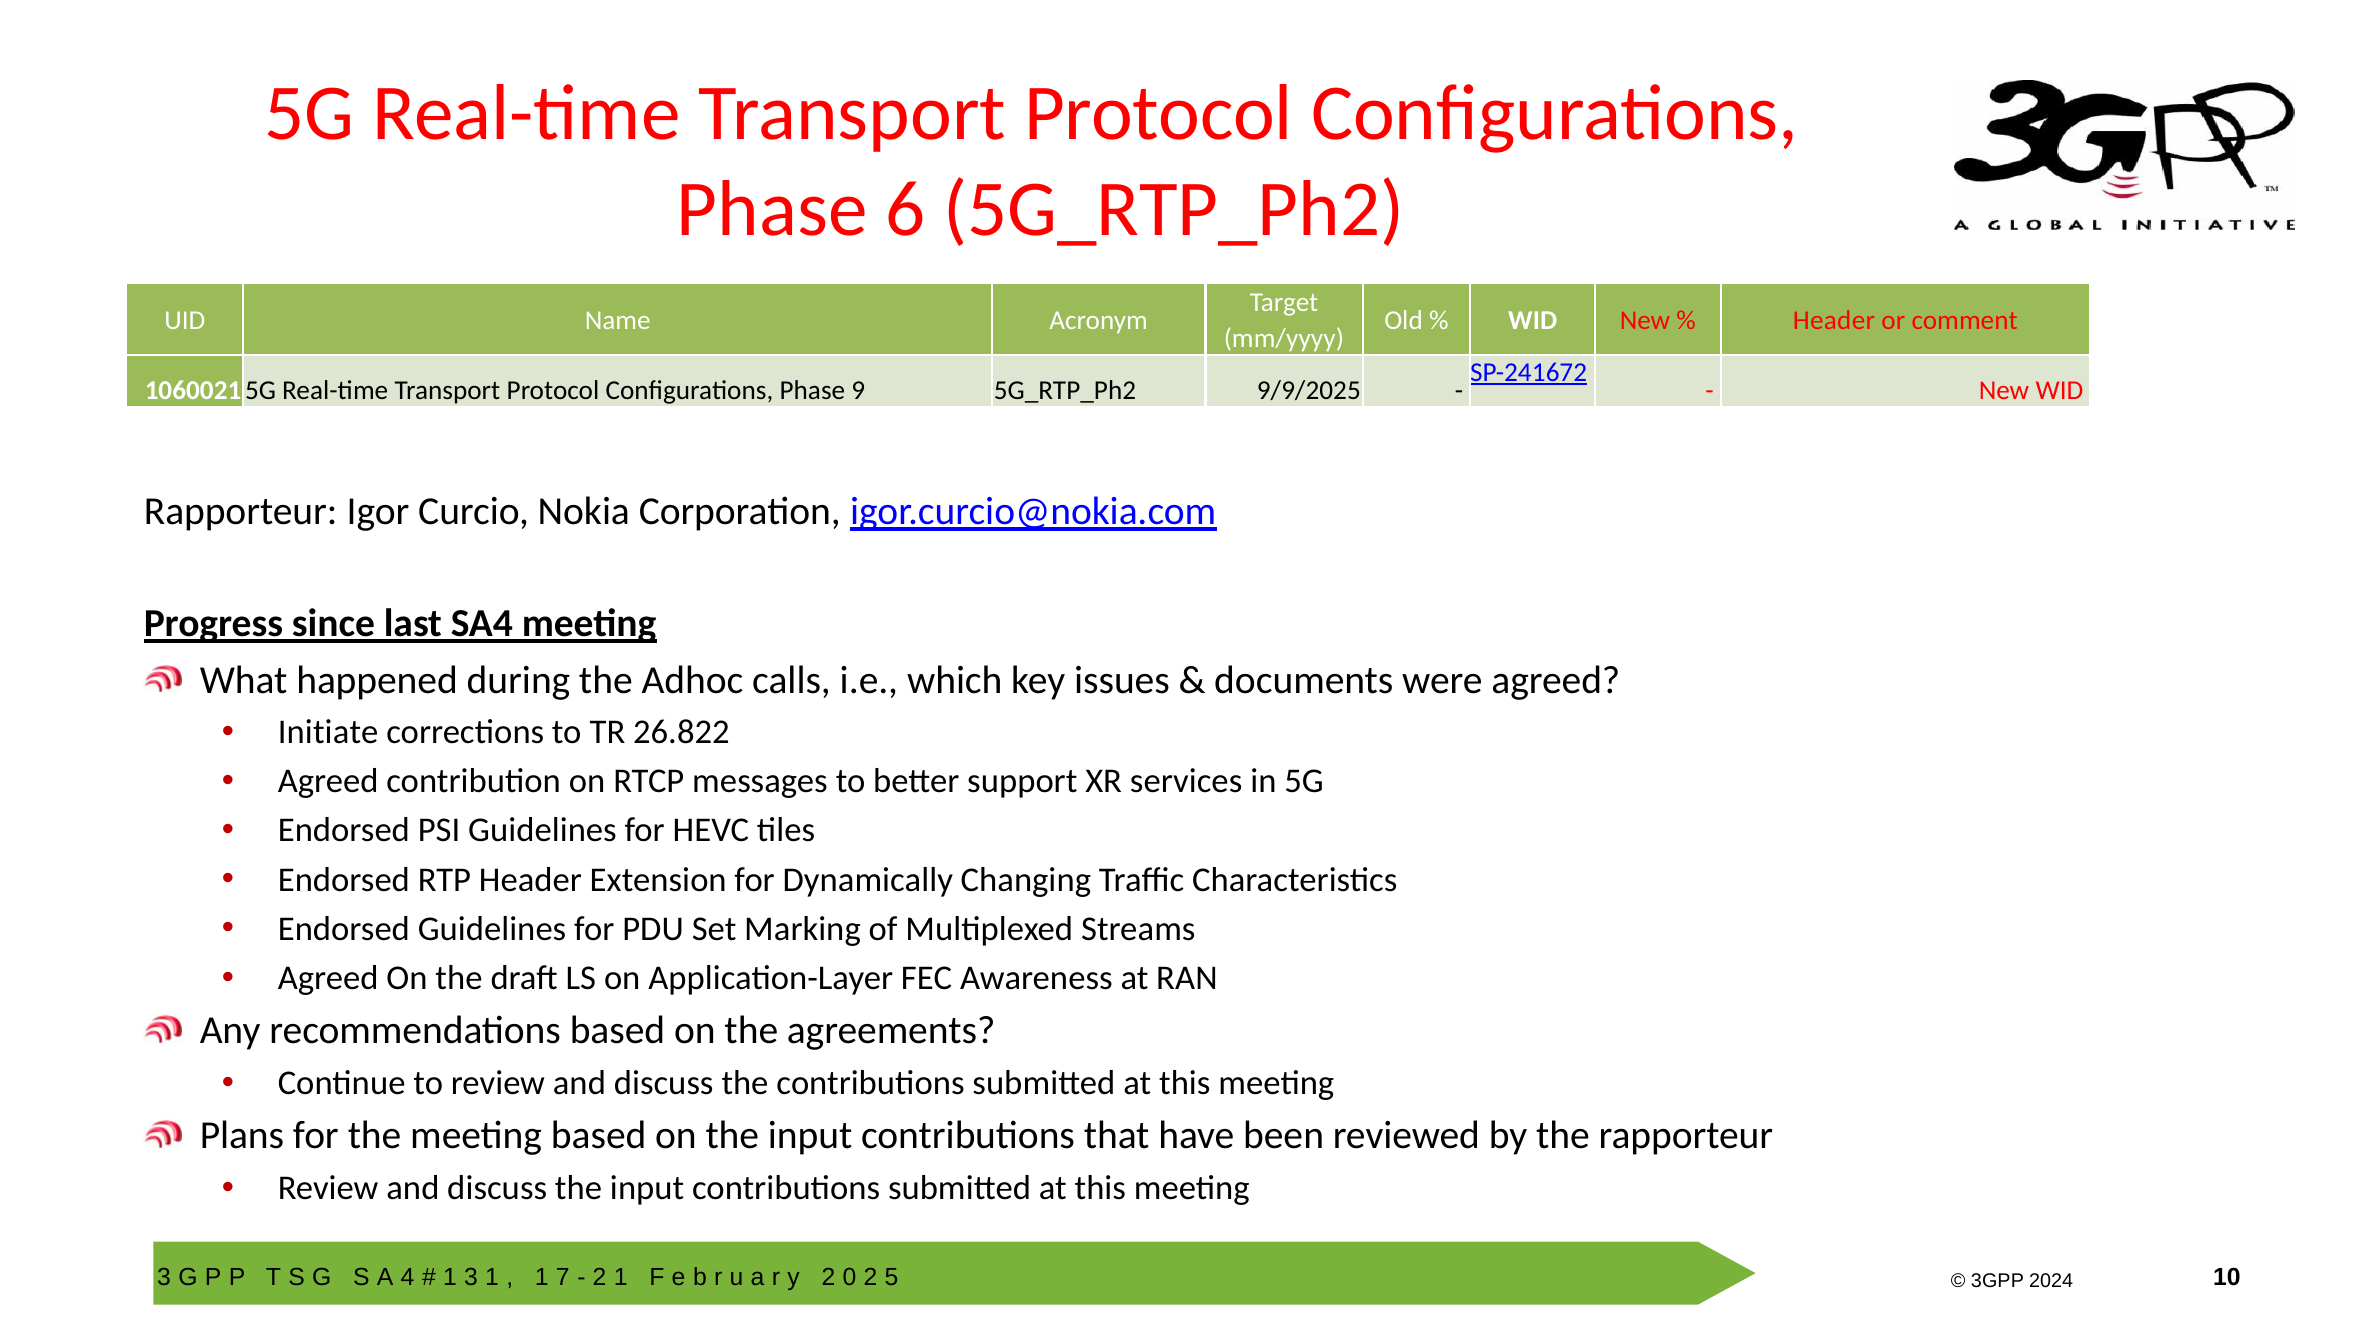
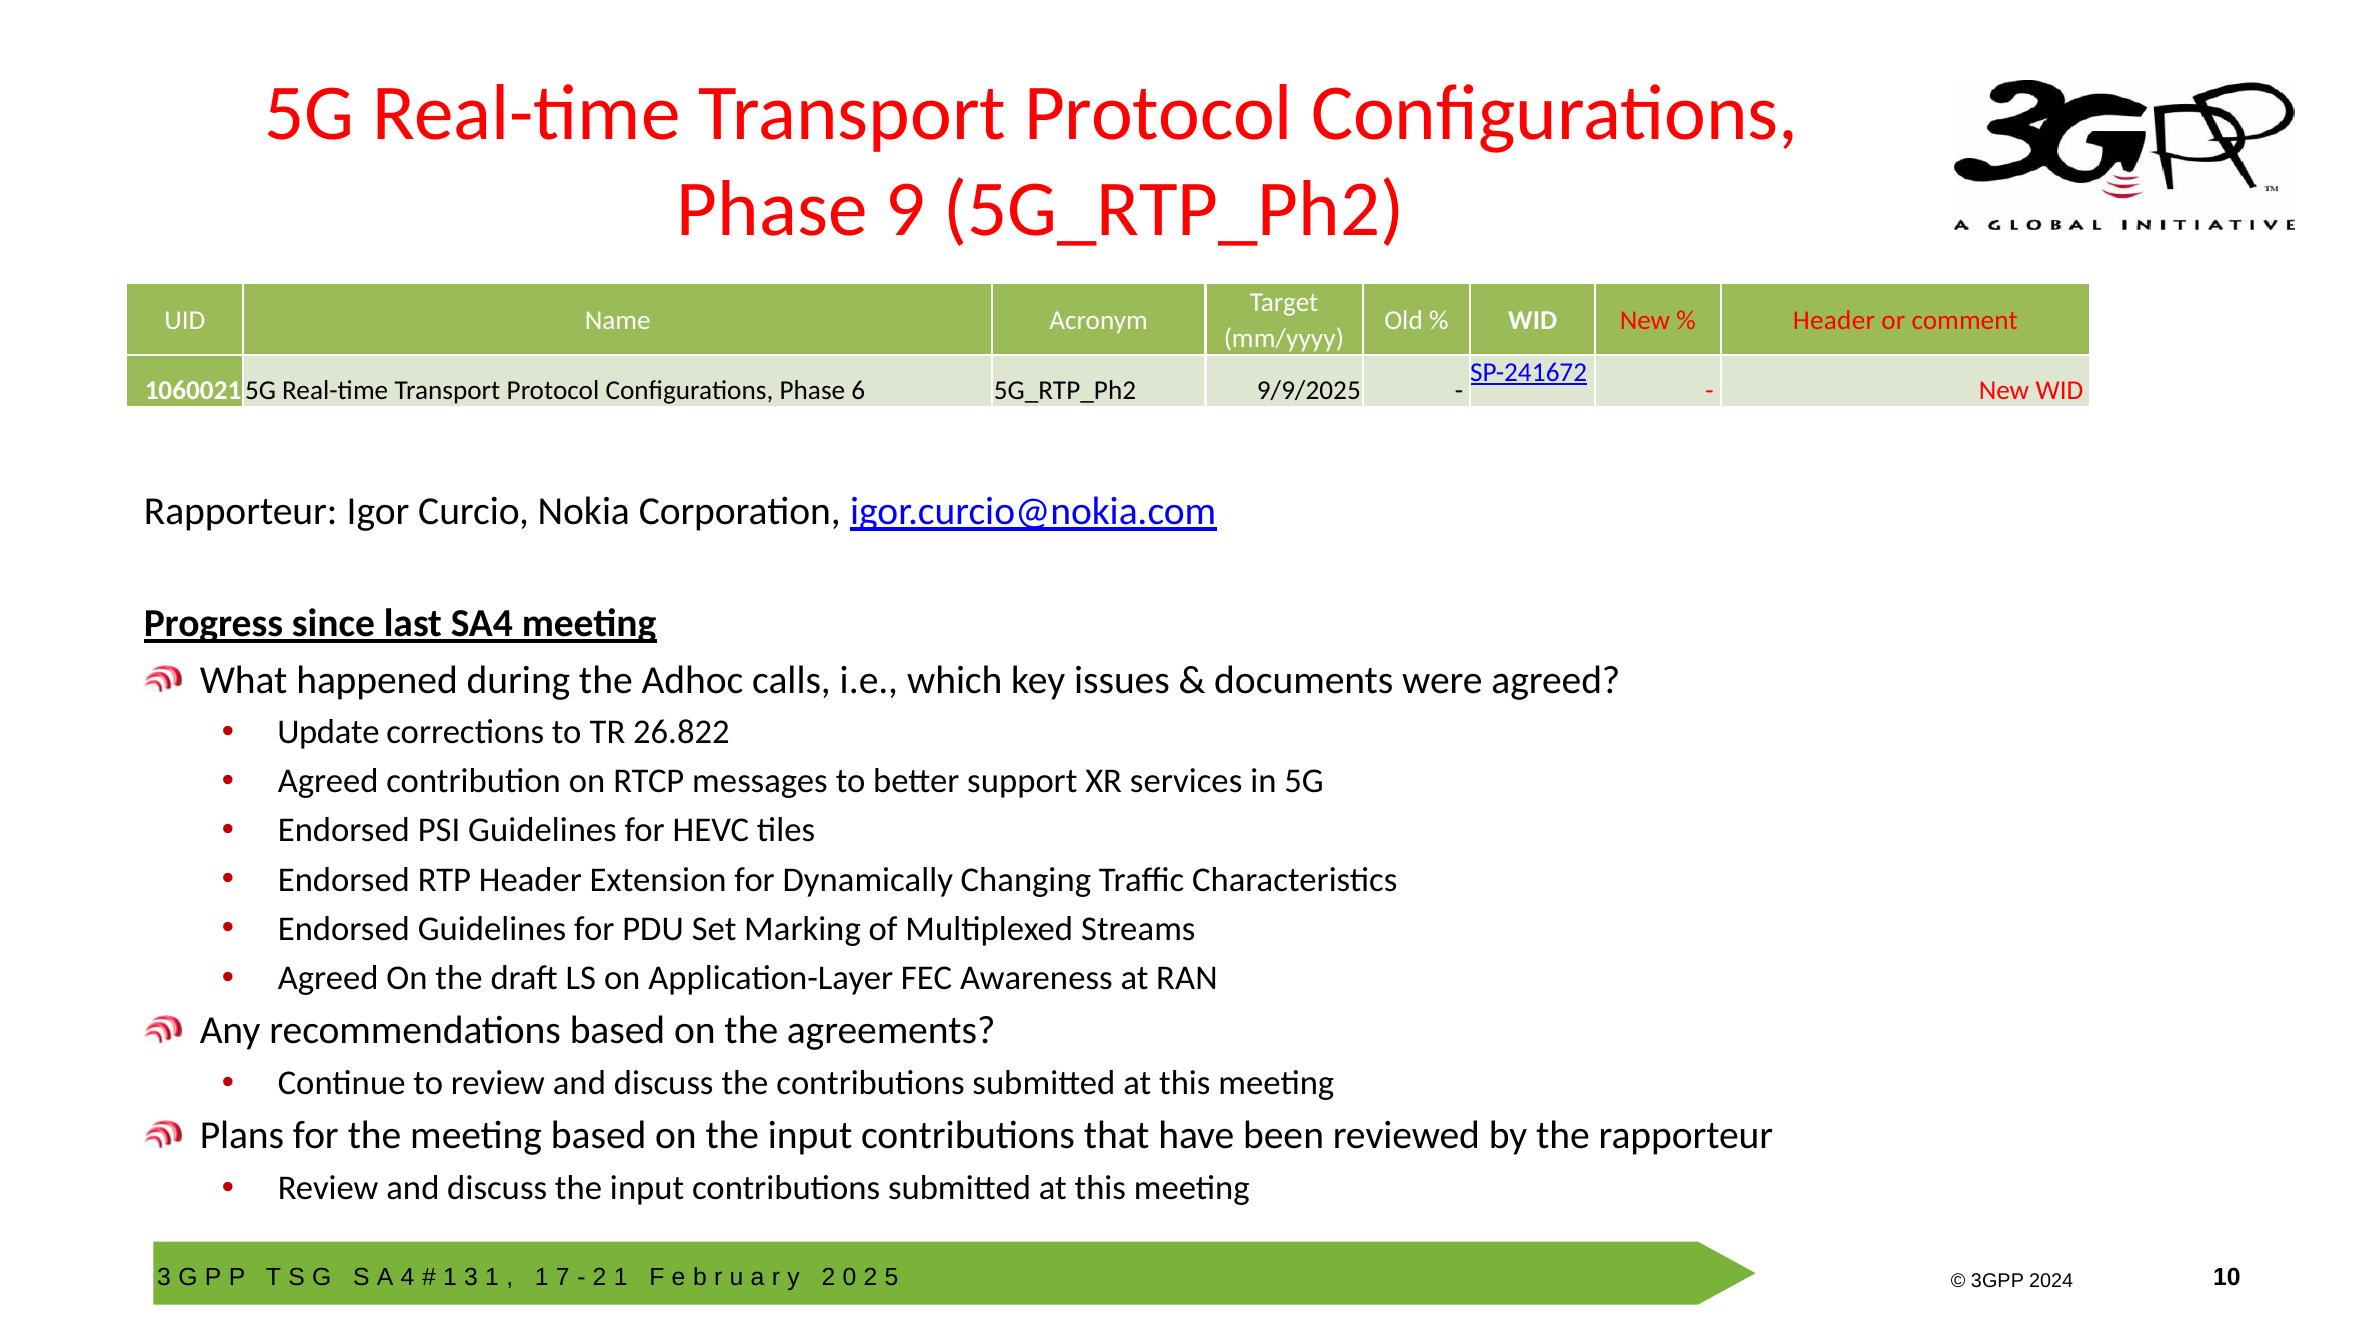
6: 6 -> 9 (905, 209)
9: 9 -> 6 (858, 390)
Initiate: Initiate -> Update (328, 732)
